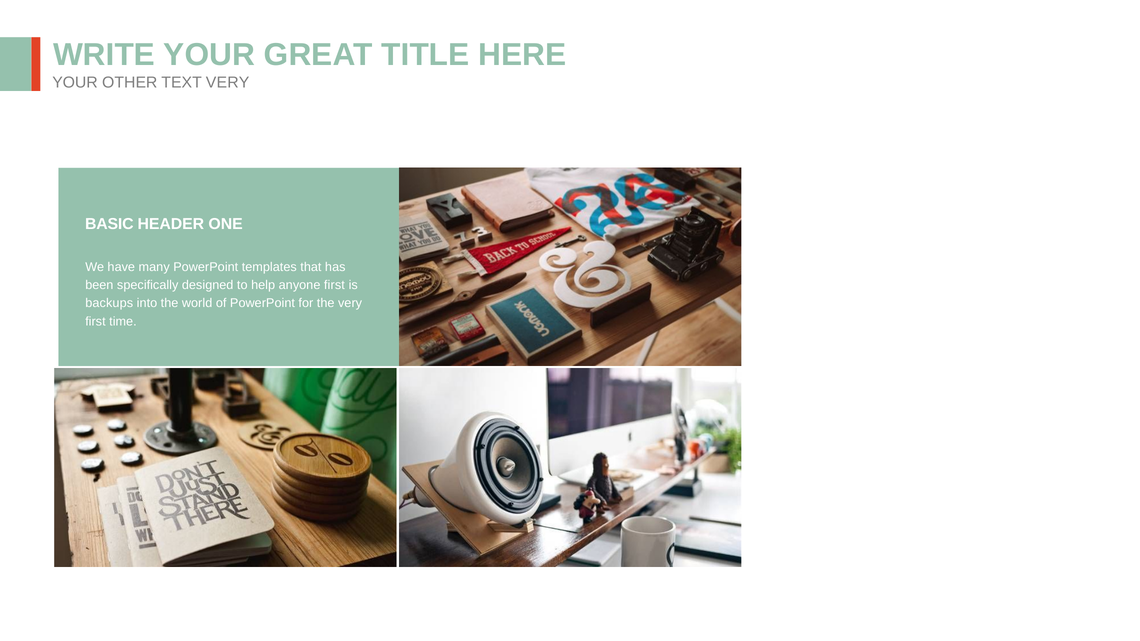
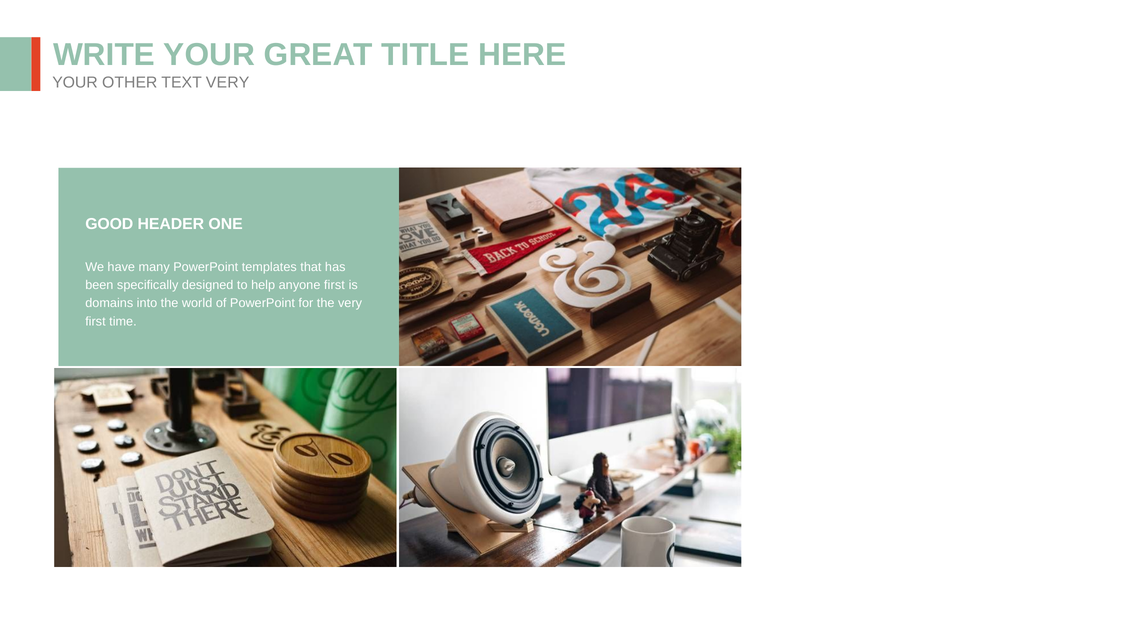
BASIC: BASIC -> GOOD (109, 224)
backups: backups -> domains (109, 303)
